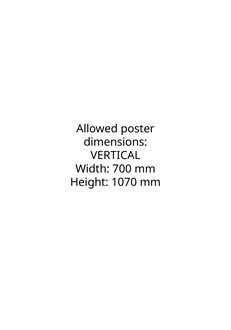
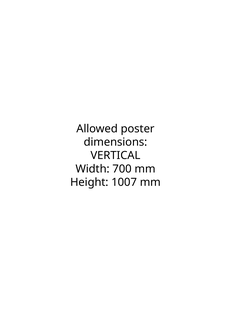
1070: 1070 -> 1007 (124, 182)
